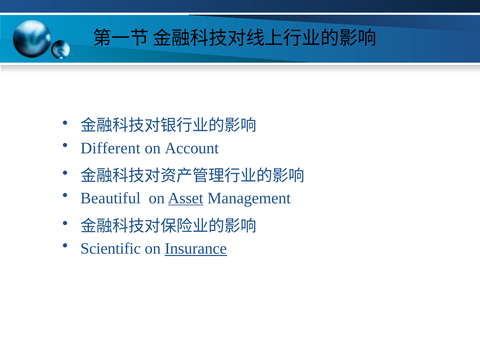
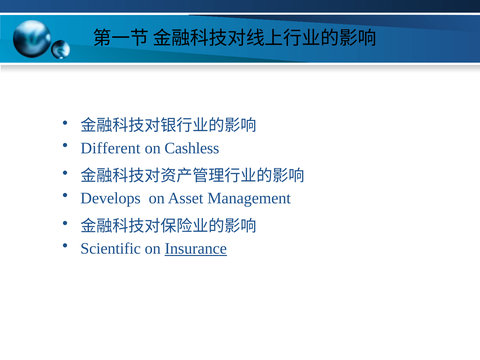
Account: Account -> Cashless (192, 148)
Beautiful: Beautiful -> Develops (111, 198)
Asset underline: present -> none (186, 198)
